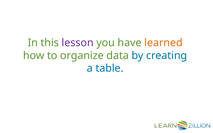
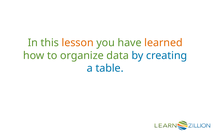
lesson colour: purple -> orange (78, 43)
